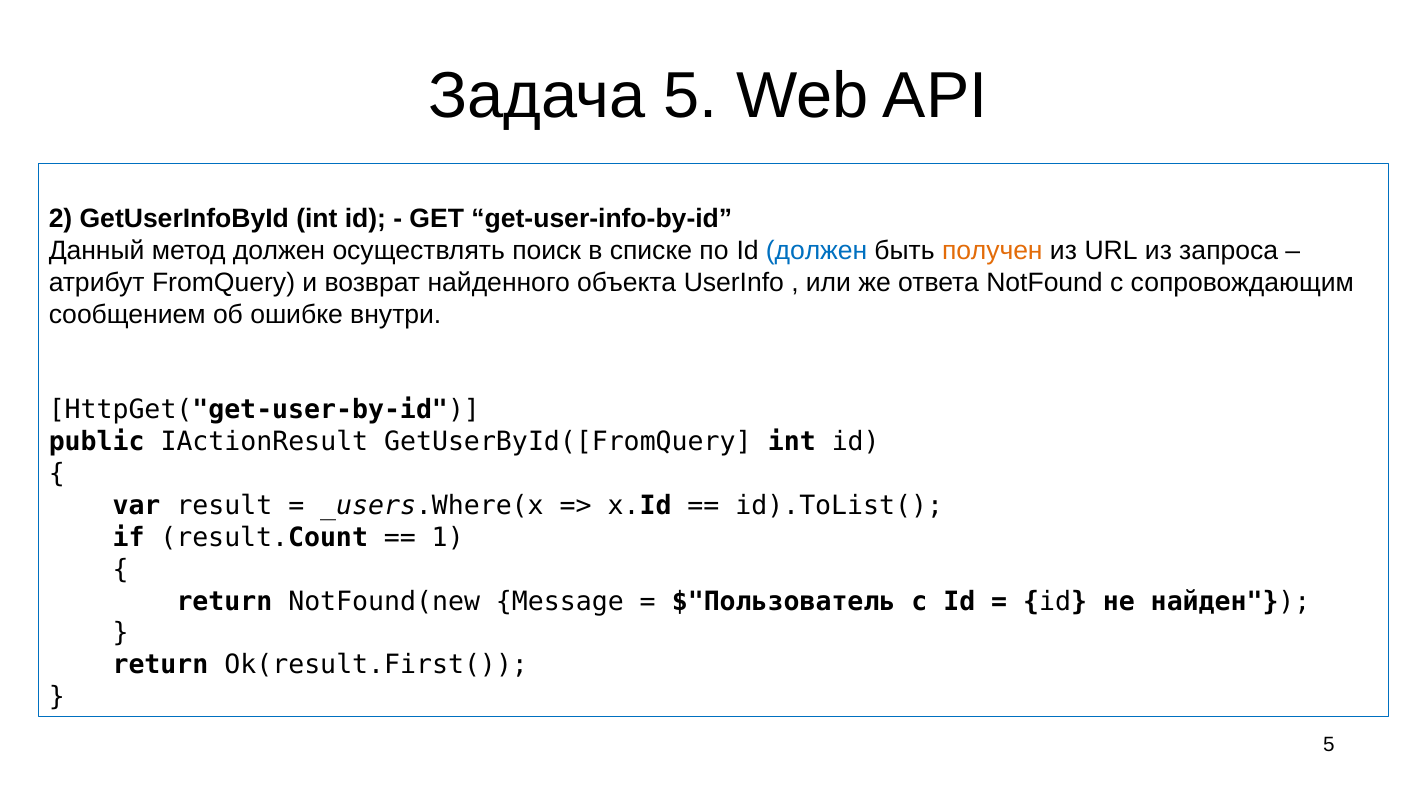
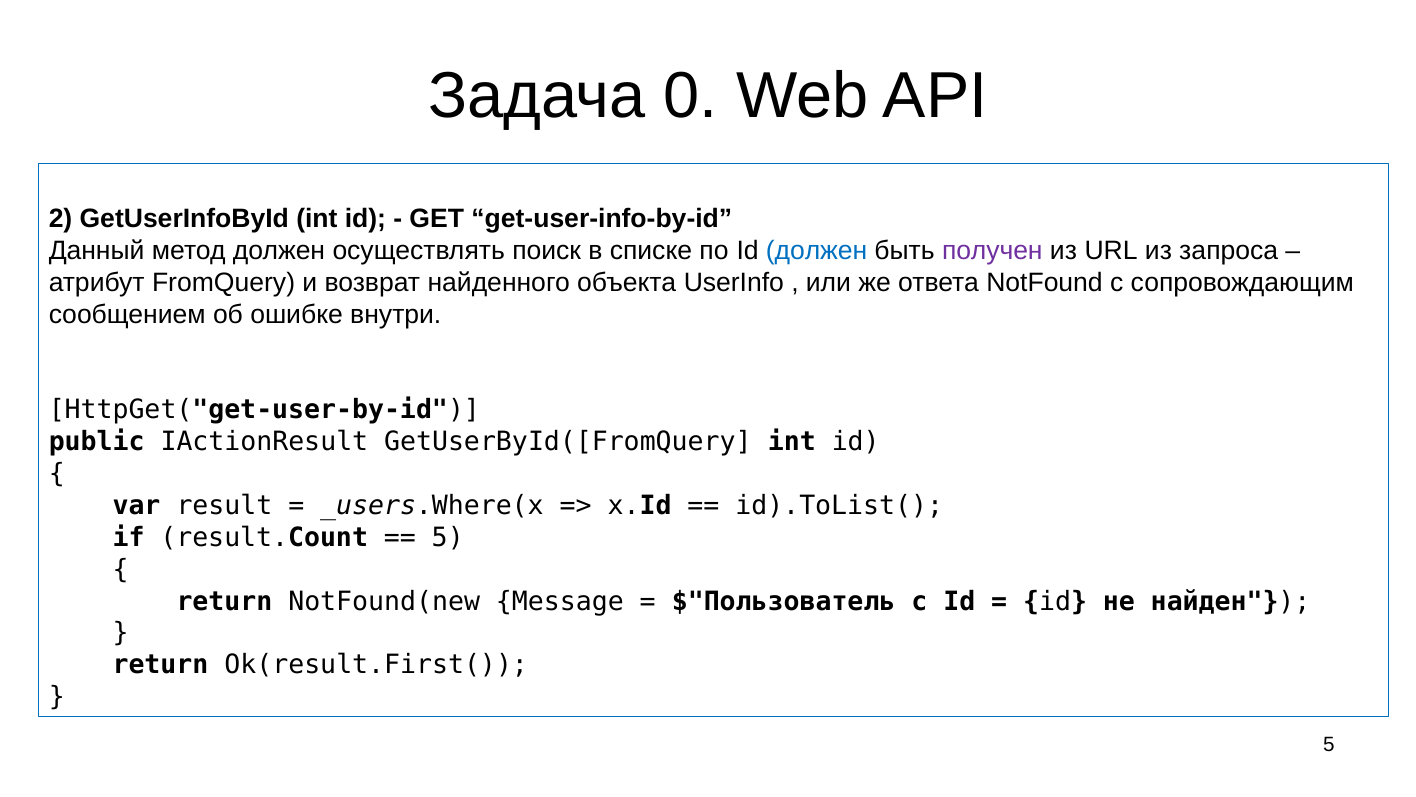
Задача 5: 5 -> 0 (691, 96)
получен colour: orange -> purple (992, 251)
1: 1 -> 5 (448, 537)
